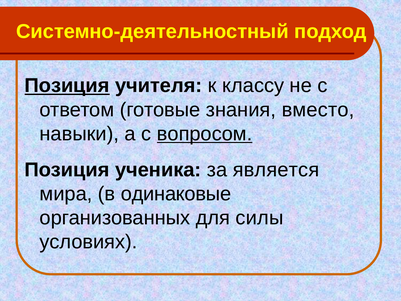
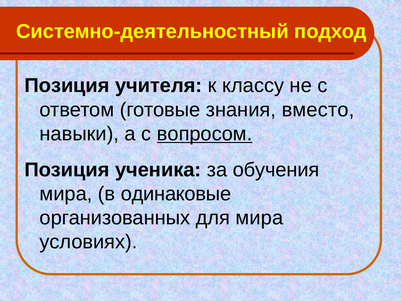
Позиция underline: present -> none (67, 86)
является: является -> обучения (276, 170)
для силы: силы -> мира (260, 218)
